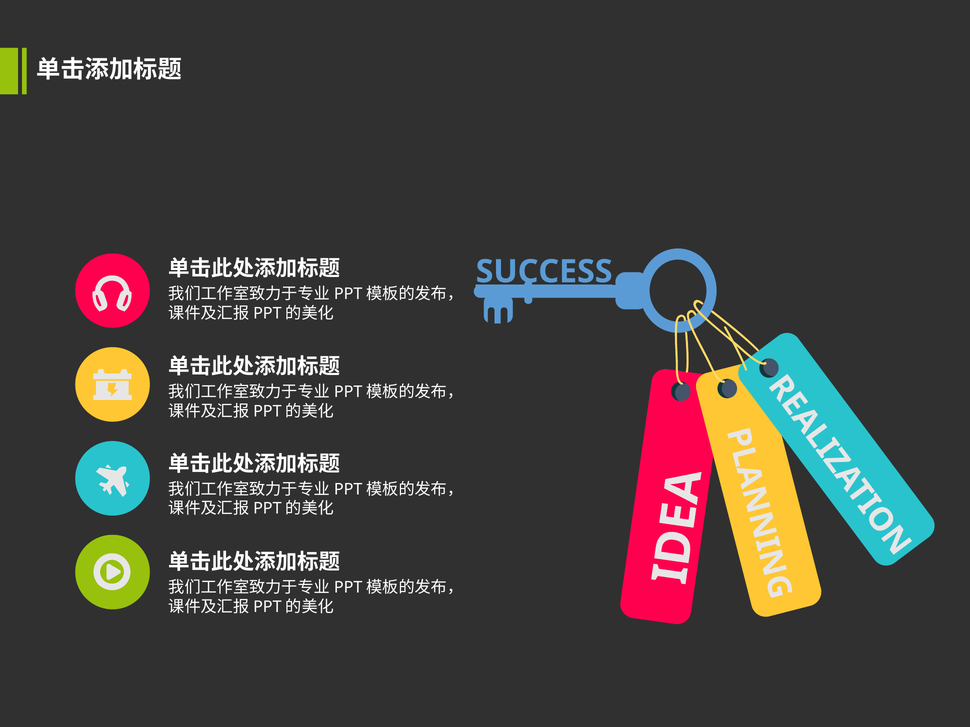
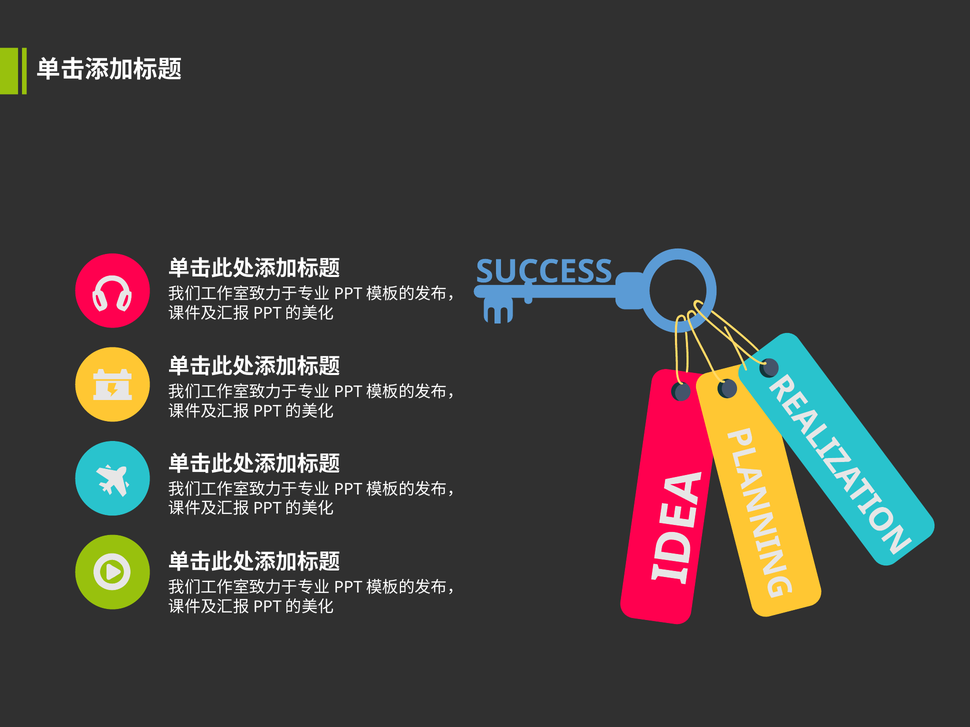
SUCCESS underline: present -> none (544, 272)
